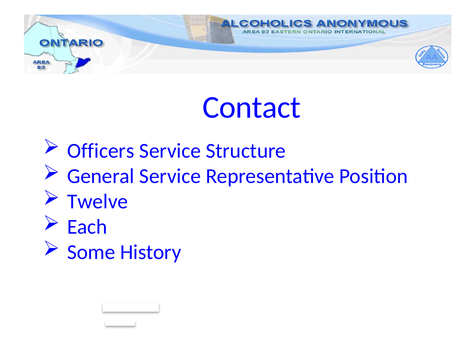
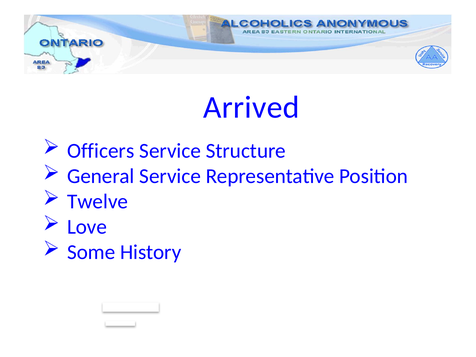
Contact: Contact -> Arrived (251, 107)
Each: Each -> Love (87, 227)
